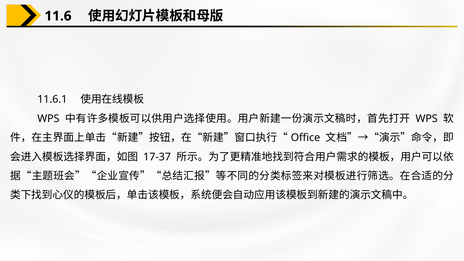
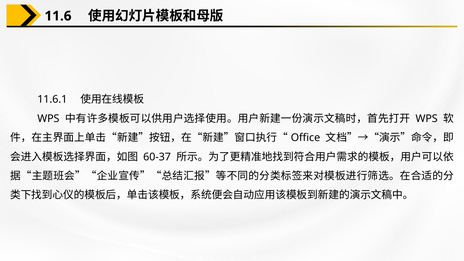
17-37: 17-37 -> 60-37 (157, 157)
